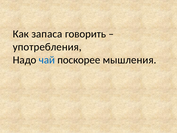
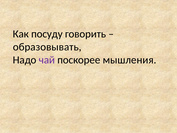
запаса: запаса -> посуду (47, 34)
употребления: употребления -> образовывать (47, 47)
чай colour: blue -> purple (47, 60)
